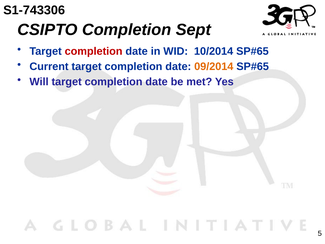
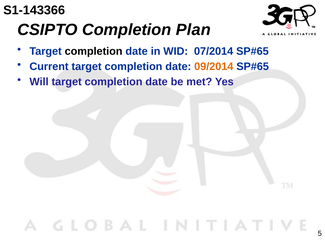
S1-743306: S1-743306 -> S1-143366 (34, 10)
Sept: Sept -> Plan (193, 30)
completion colour: red -> black (94, 51)
10/2014: 10/2014 -> 07/2014 (214, 51)
